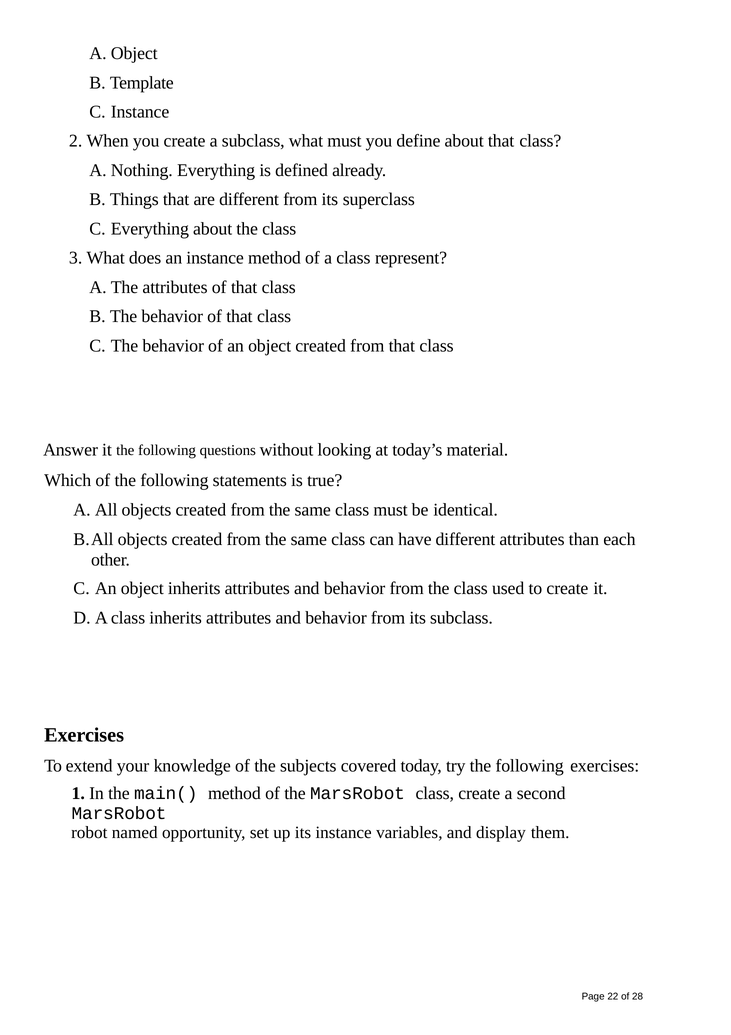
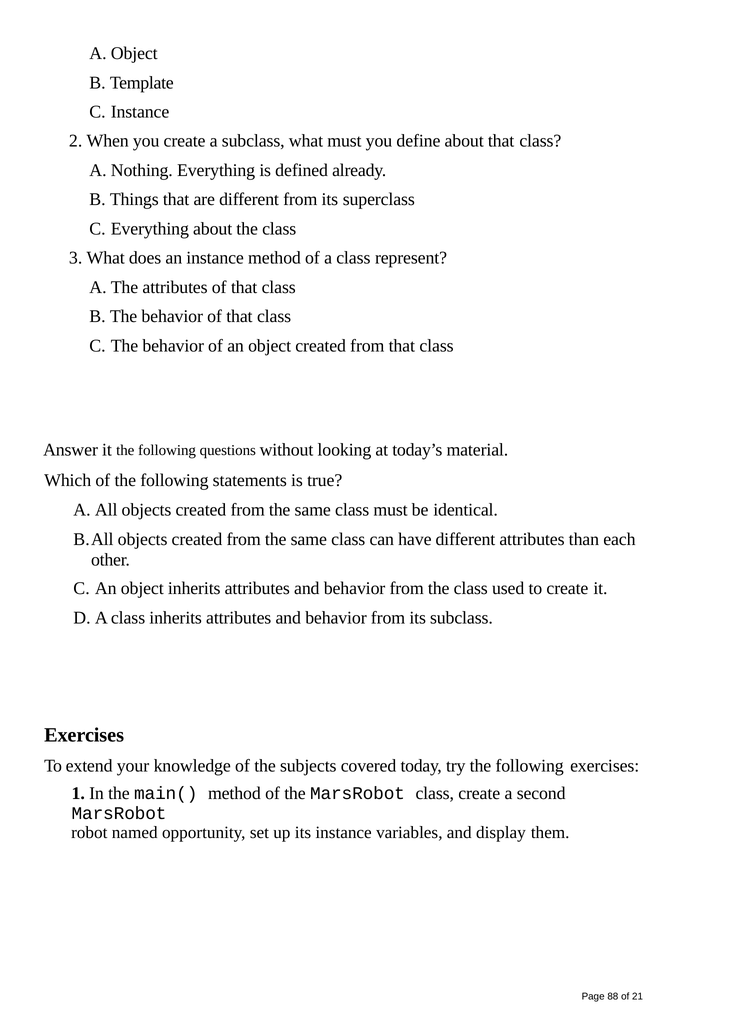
22: 22 -> 88 (613, 996)
28: 28 -> 21 (638, 996)
